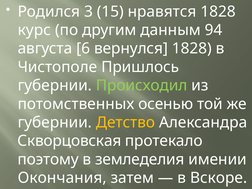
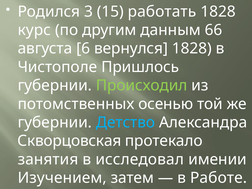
нравятся: нравятся -> работать (162, 12)
94: 94 -> 66 (214, 30)
Детство colour: yellow -> light blue (125, 122)
поэтому: поэтому -> занятия (48, 159)
земледелия: земледелия -> исследовал (140, 159)
Окончания: Окончания -> Изучением (62, 178)
Вскоре: Вскоре -> Работе (219, 178)
